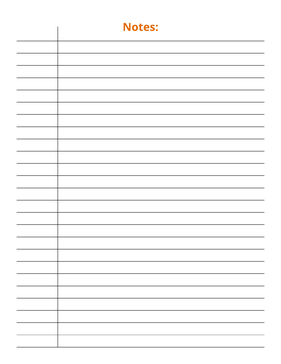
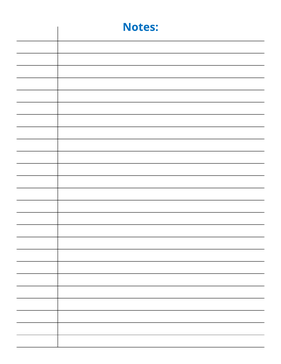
Notes colour: orange -> blue (140, 27)
